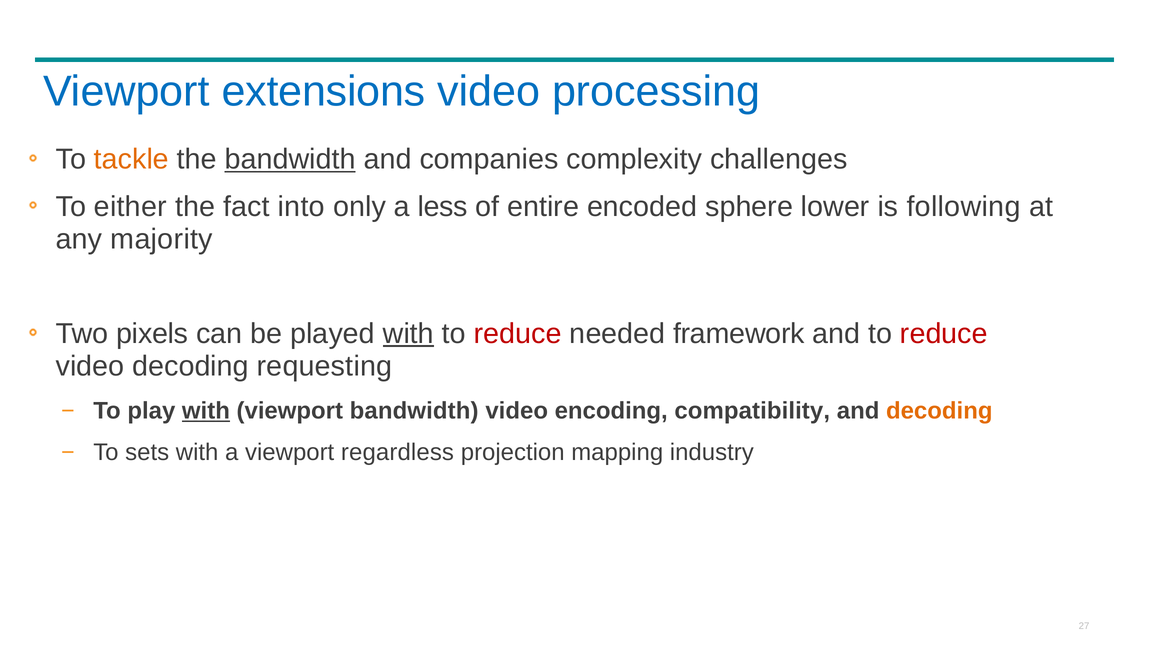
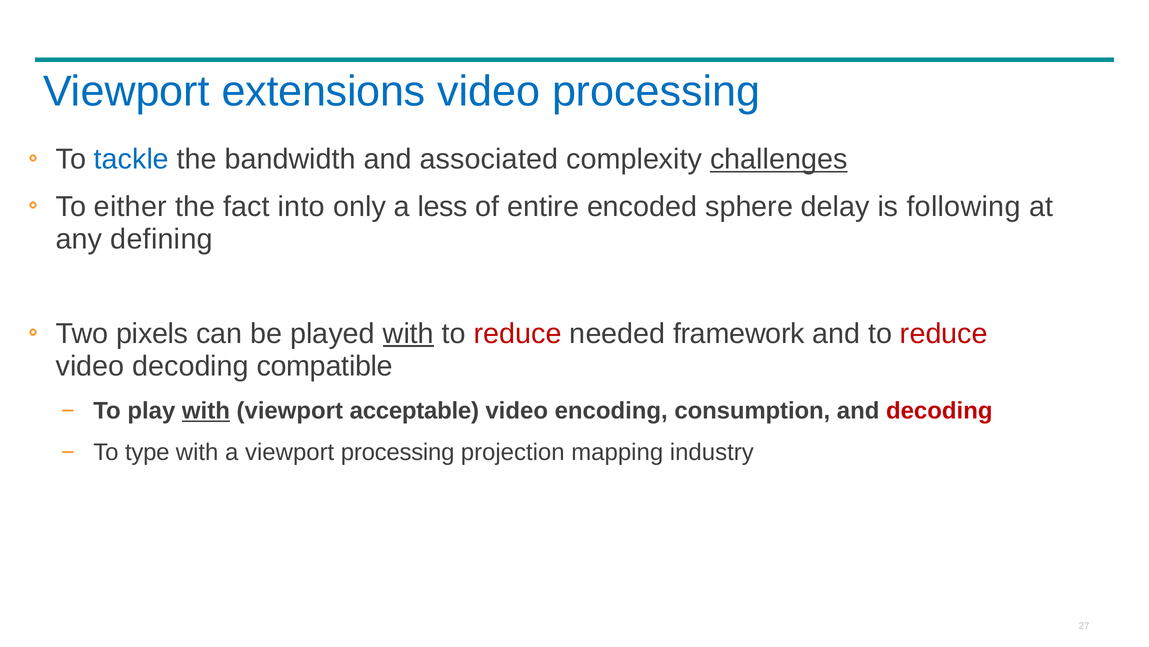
tackle colour: orange -> blue (131, 159)
bandwidth underline: present -> none (290, 159)
companies: companies -> associated (489, 159)
challenges underline: none -> present (779, 159)
lower: lower -> delay (835, 206)
majority: majority -> defining (162, 239)
requesting: requesting -> compatible (325, 366)
viewport bandwidth: bandwidth -> acceptable (414, 410)
compatibility: compatibility -> consumption (752, 410)
decoding colour: orange -> red (939, 410)
sets: sets -> type (147, 452)
viewport regardless: regardless -> processing (398, 452)
